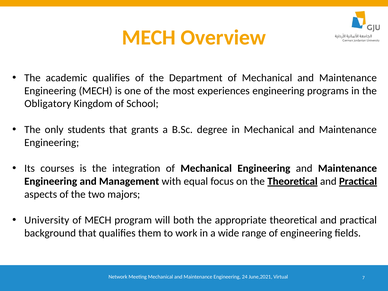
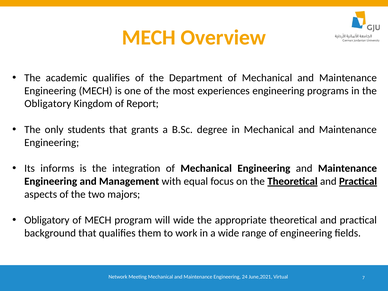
School: School -> Report (143, 104)
courses: courses -> informs (57, 168)
University: University -> Obligatory (47, 220)
will both: both -> wide (184, 220)
